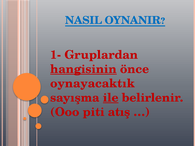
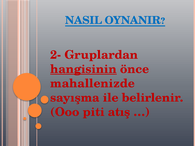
1-: 1- -> 2- (56, 55)
oynayacaktık: oynayacaktık -> mahallenizde (93, 84)
ile underline: present -> none (111, 98)
